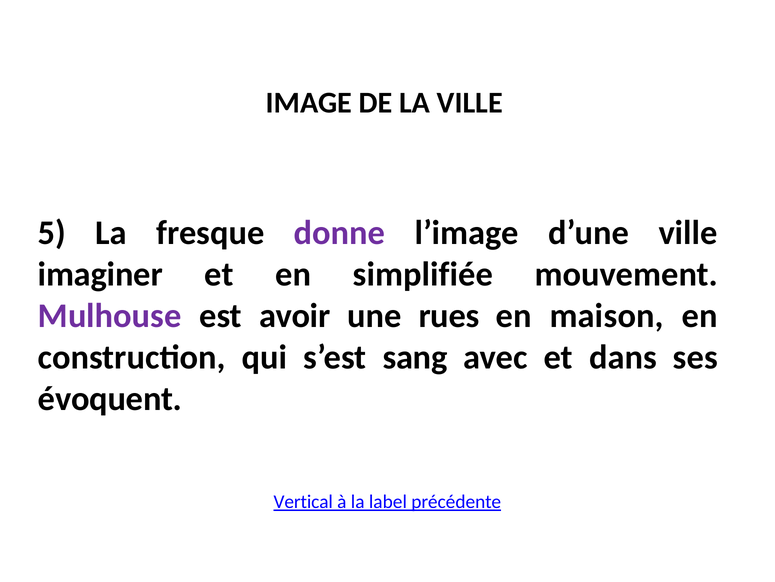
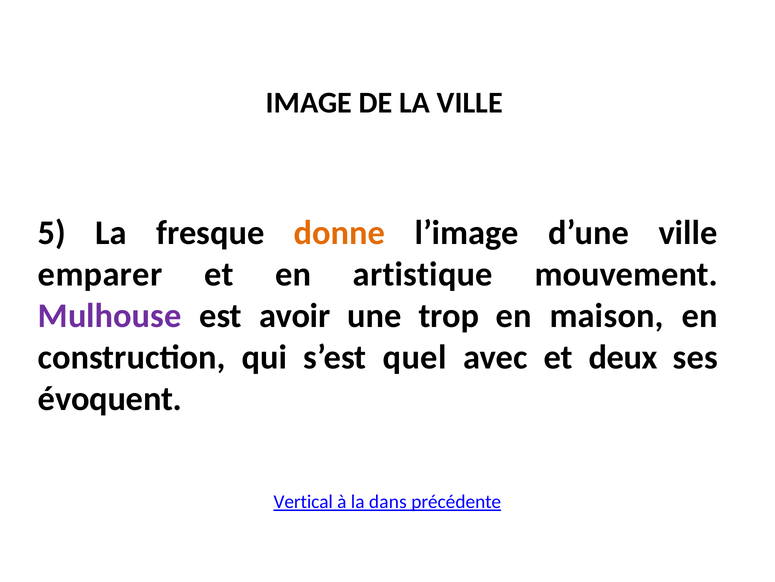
donne colour: purple -> orange (340, 233)
imaginer: imaginer -> emparer (100, 274)
simplifiée: simplifiée -> artistique (423, 274)
rues: rues -> trop (449, 315)
sang: sang -> quel (415, 357)
dans: dans -> deux (623, 357)
label: label -> dans (388, 501)
